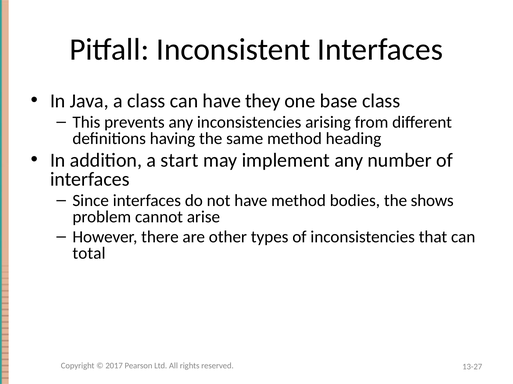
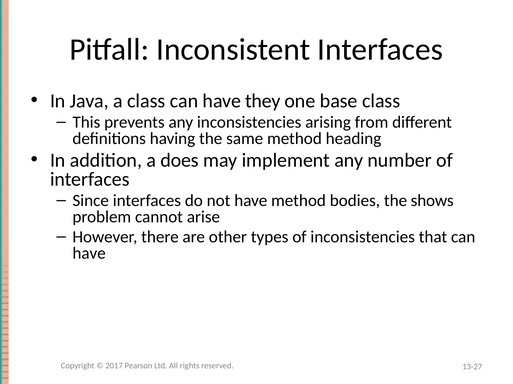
start: start -> does (180, 161)
total: total -> have (89, 254)
